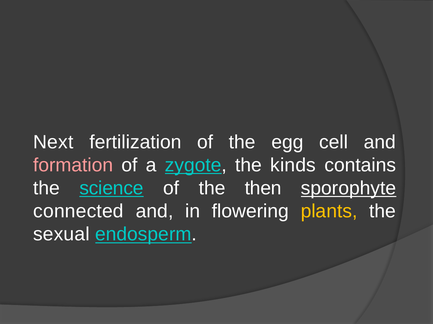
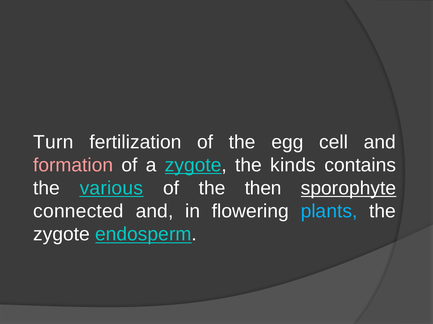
Next: Next -> Turn (53, 142)
science: science -> various (111, 189)
plants colour: yellow -> light blue (329, 212)
sexual: sexual -> zygote (61, 235)
